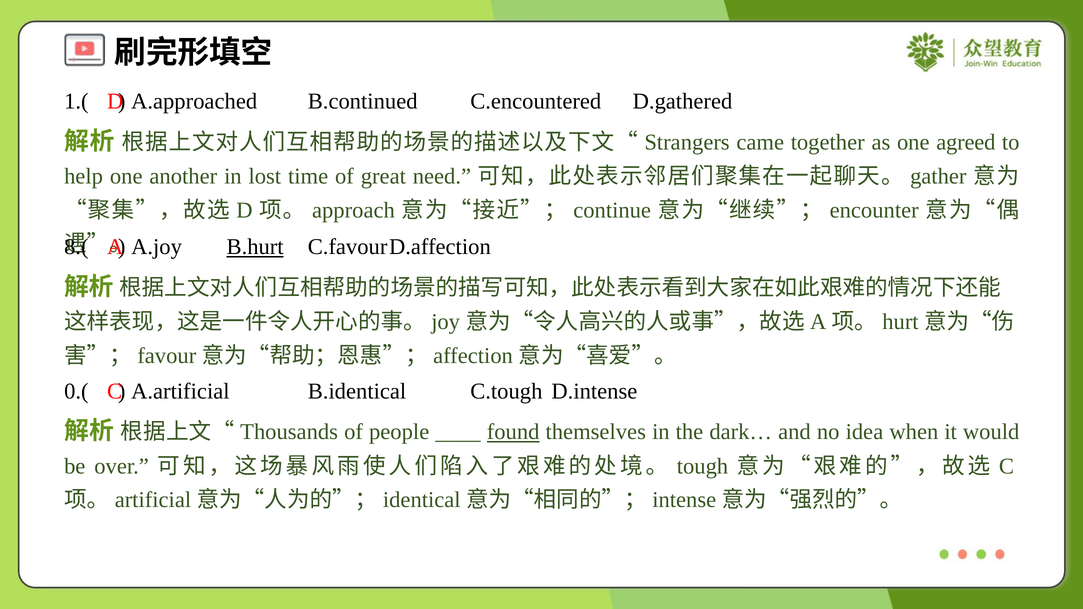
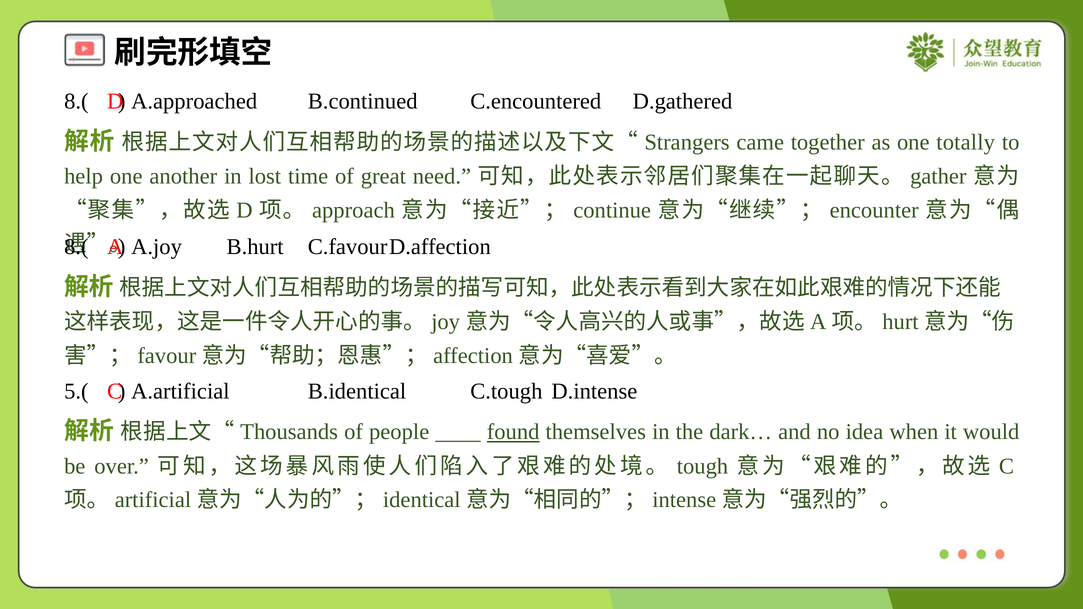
1.(: 1.( -> 8.( (76, 101)
agreed: agreed -> totally (966, 142)
B.hurt underline: present -> none (255, 247)
0.(: 0.( -> 5.( (76, 391)
